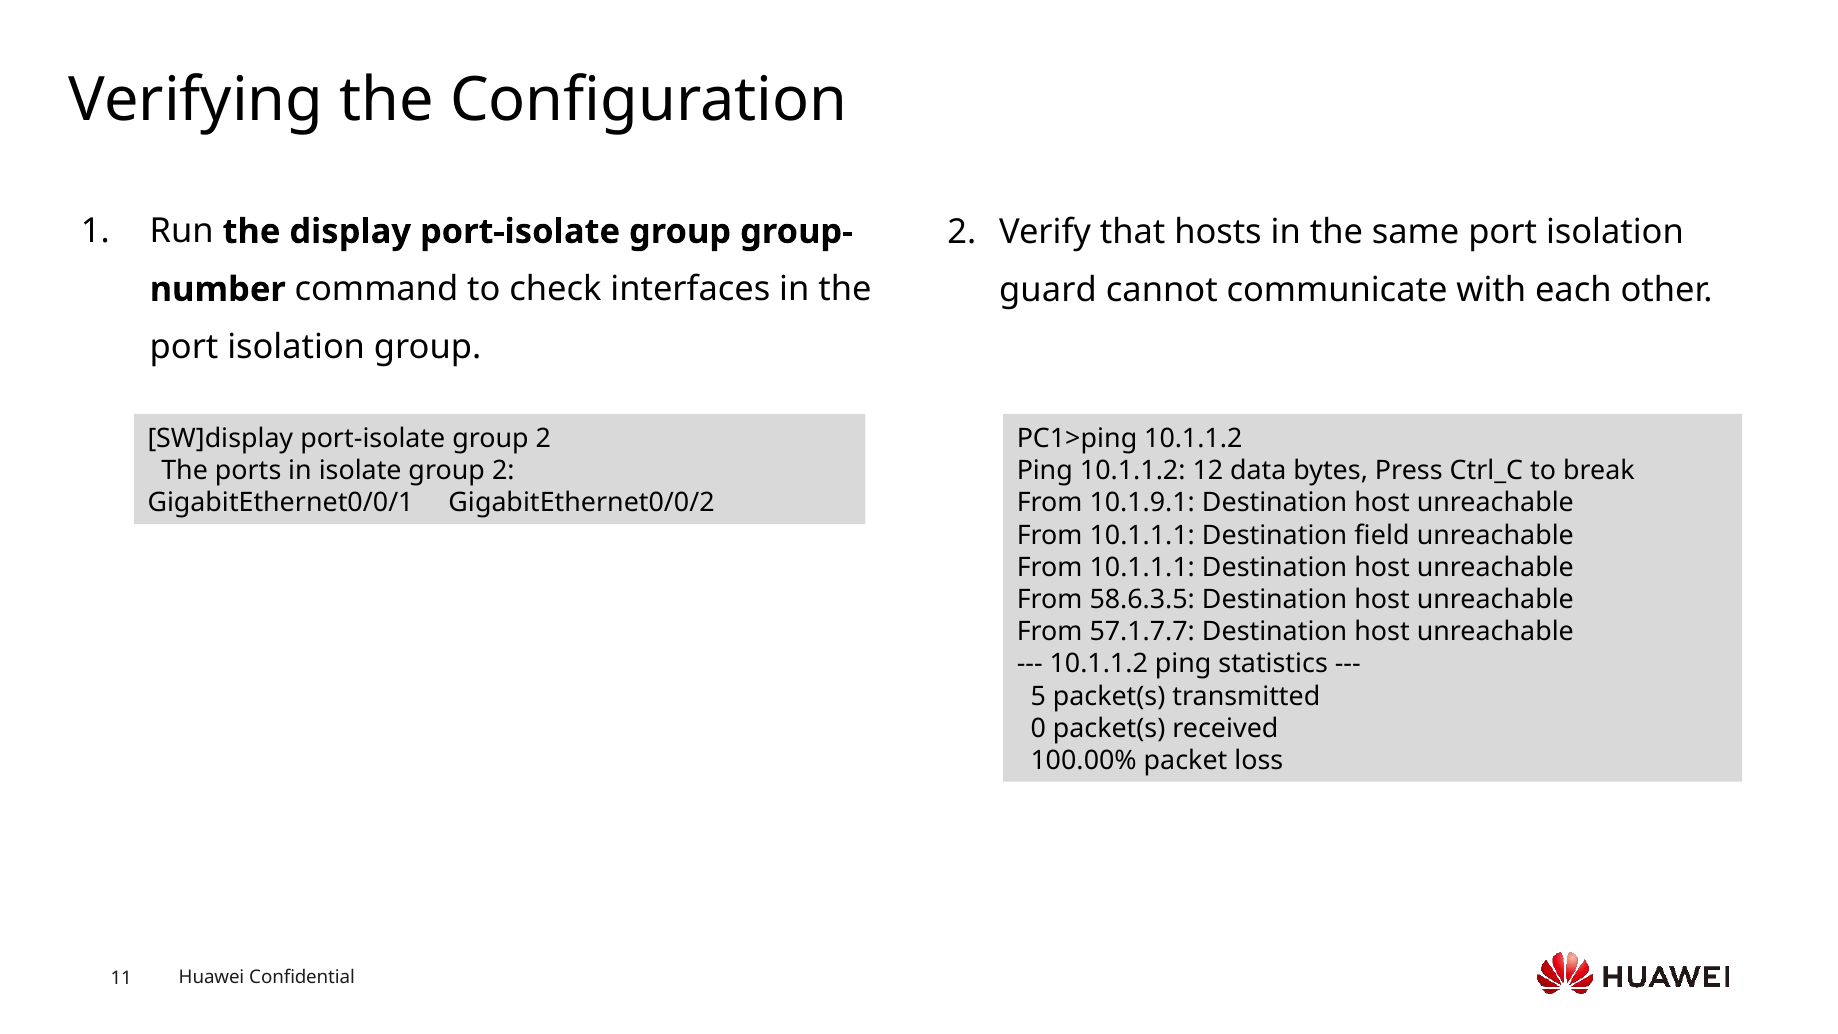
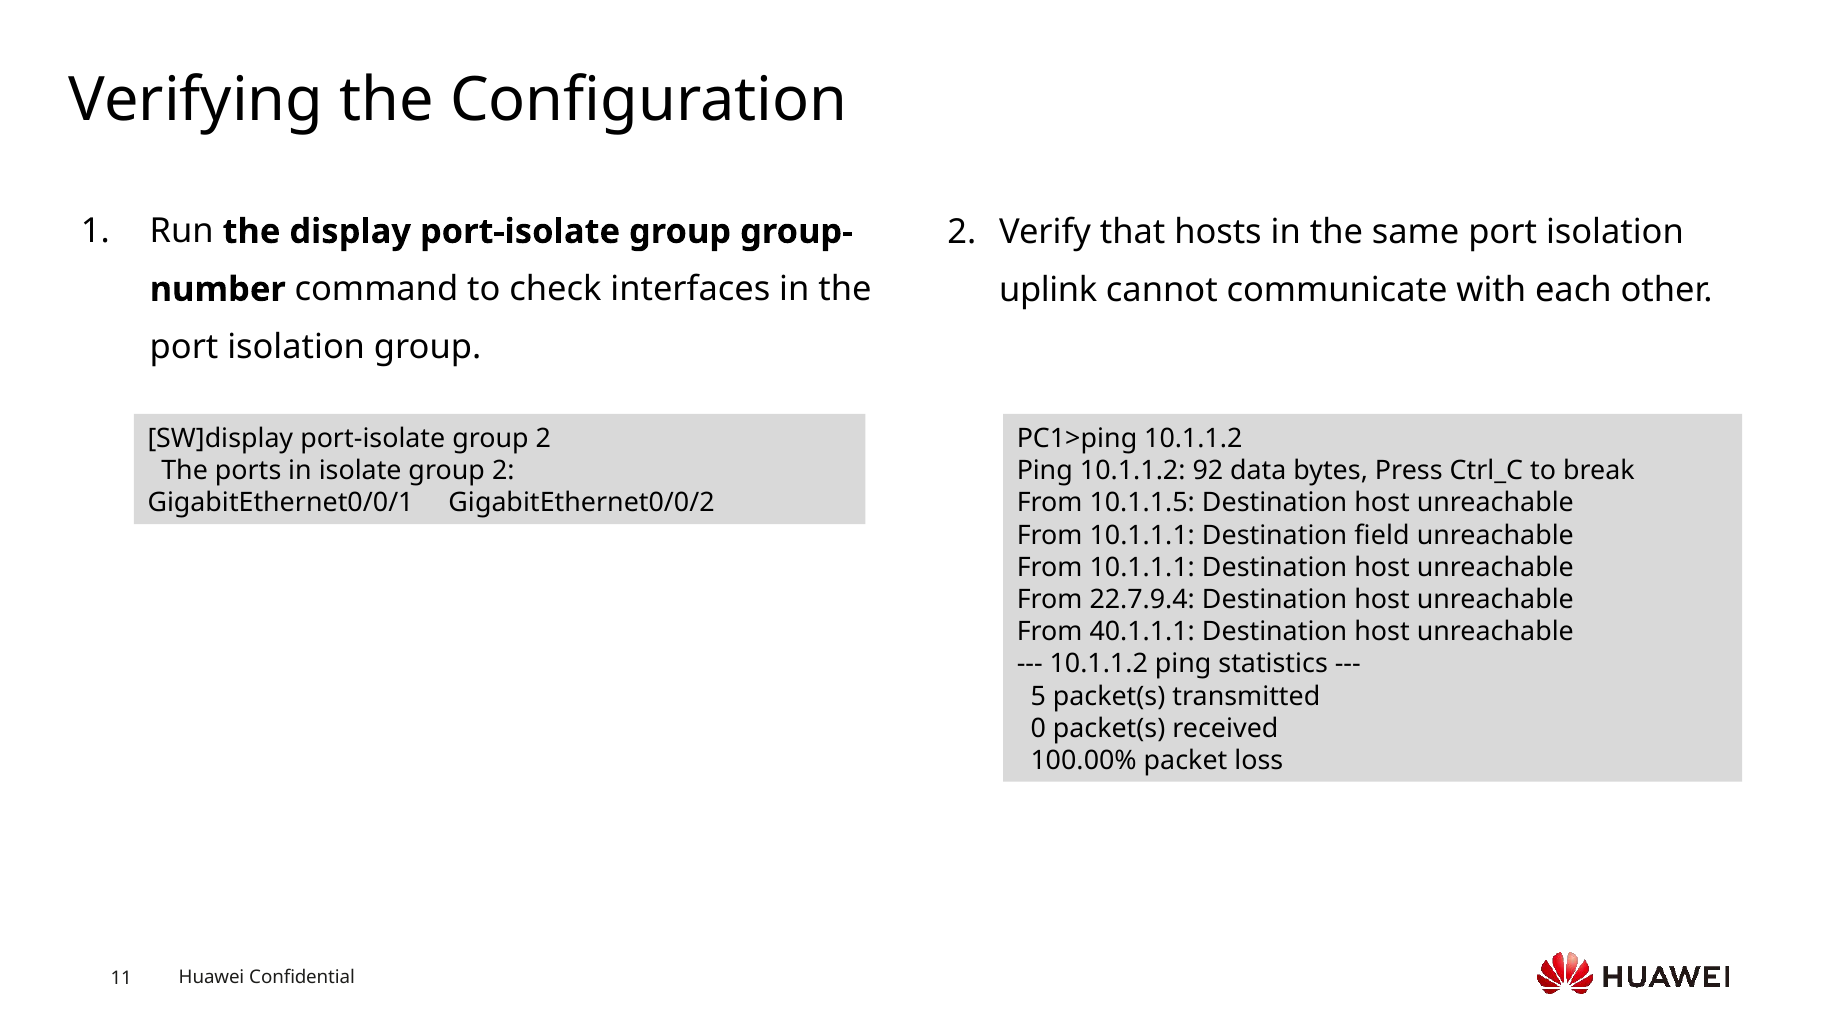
guard: guard -> uplink (1048, 290)
12: 12 -> 92 (1208, 471)
10.1.9.1: 10.1.9.1 -> 10.1.1.5 (1142, 503)
58.6.3.5: 58.6.3.5 -> 22.7.9.4 (1142, 600)
57.1.7.7: 57.1.7.7 -> 40.1.1.1 (1142, 632)
